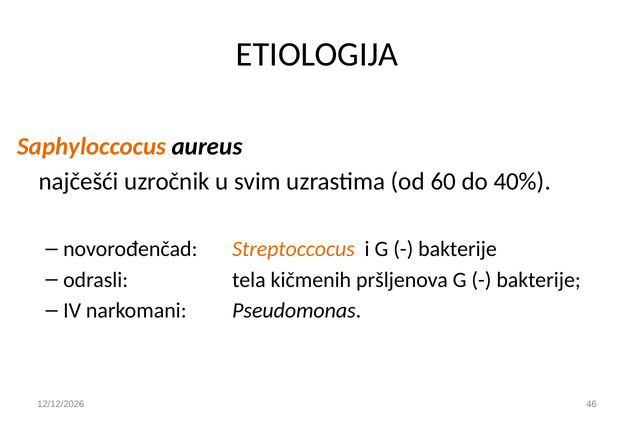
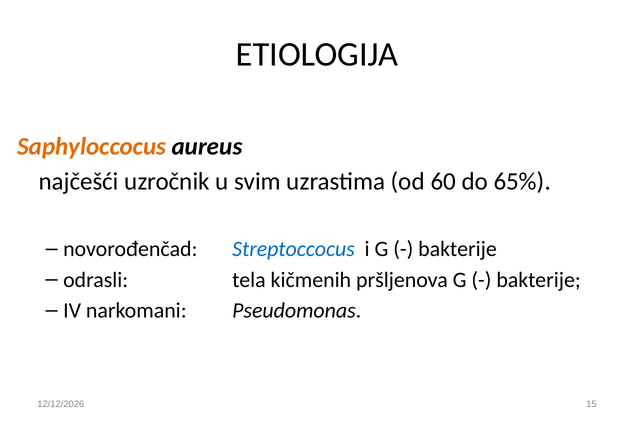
40%: 40% -> 65% (522, 181)
Streptoccocus colour: orange -> blue (294, 249)
46: 46 -> 15 (591, 404)
